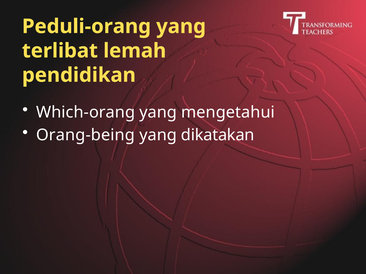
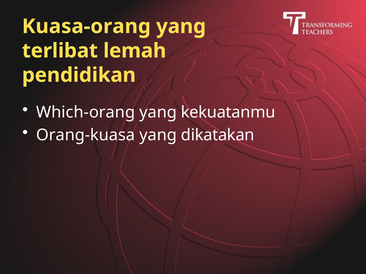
Peduli-orang: Peduli-orang -> Kuasa-orang (86, 26)
mengetahui: mengetahui -> kekuatanmu (228, 112)
Orang-being: Orang-being -> Orang-kuasa (86, 135)
